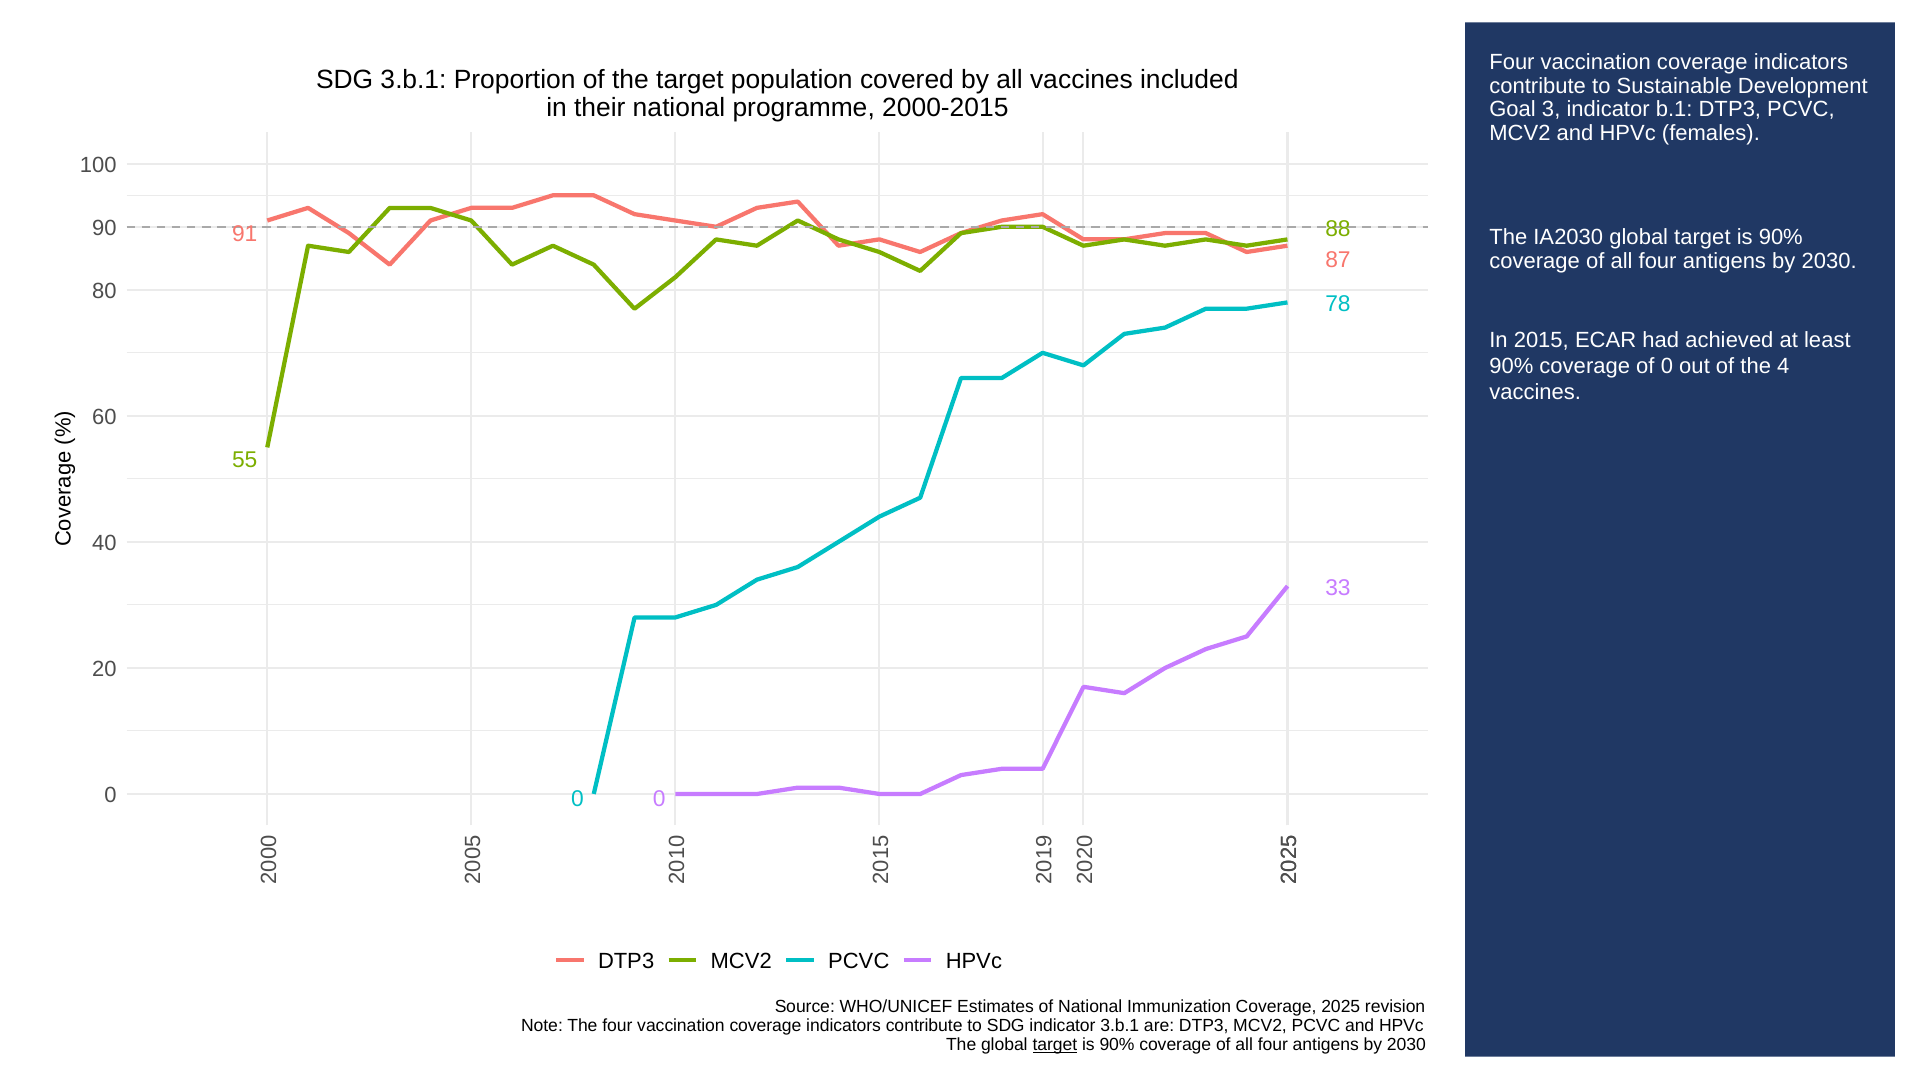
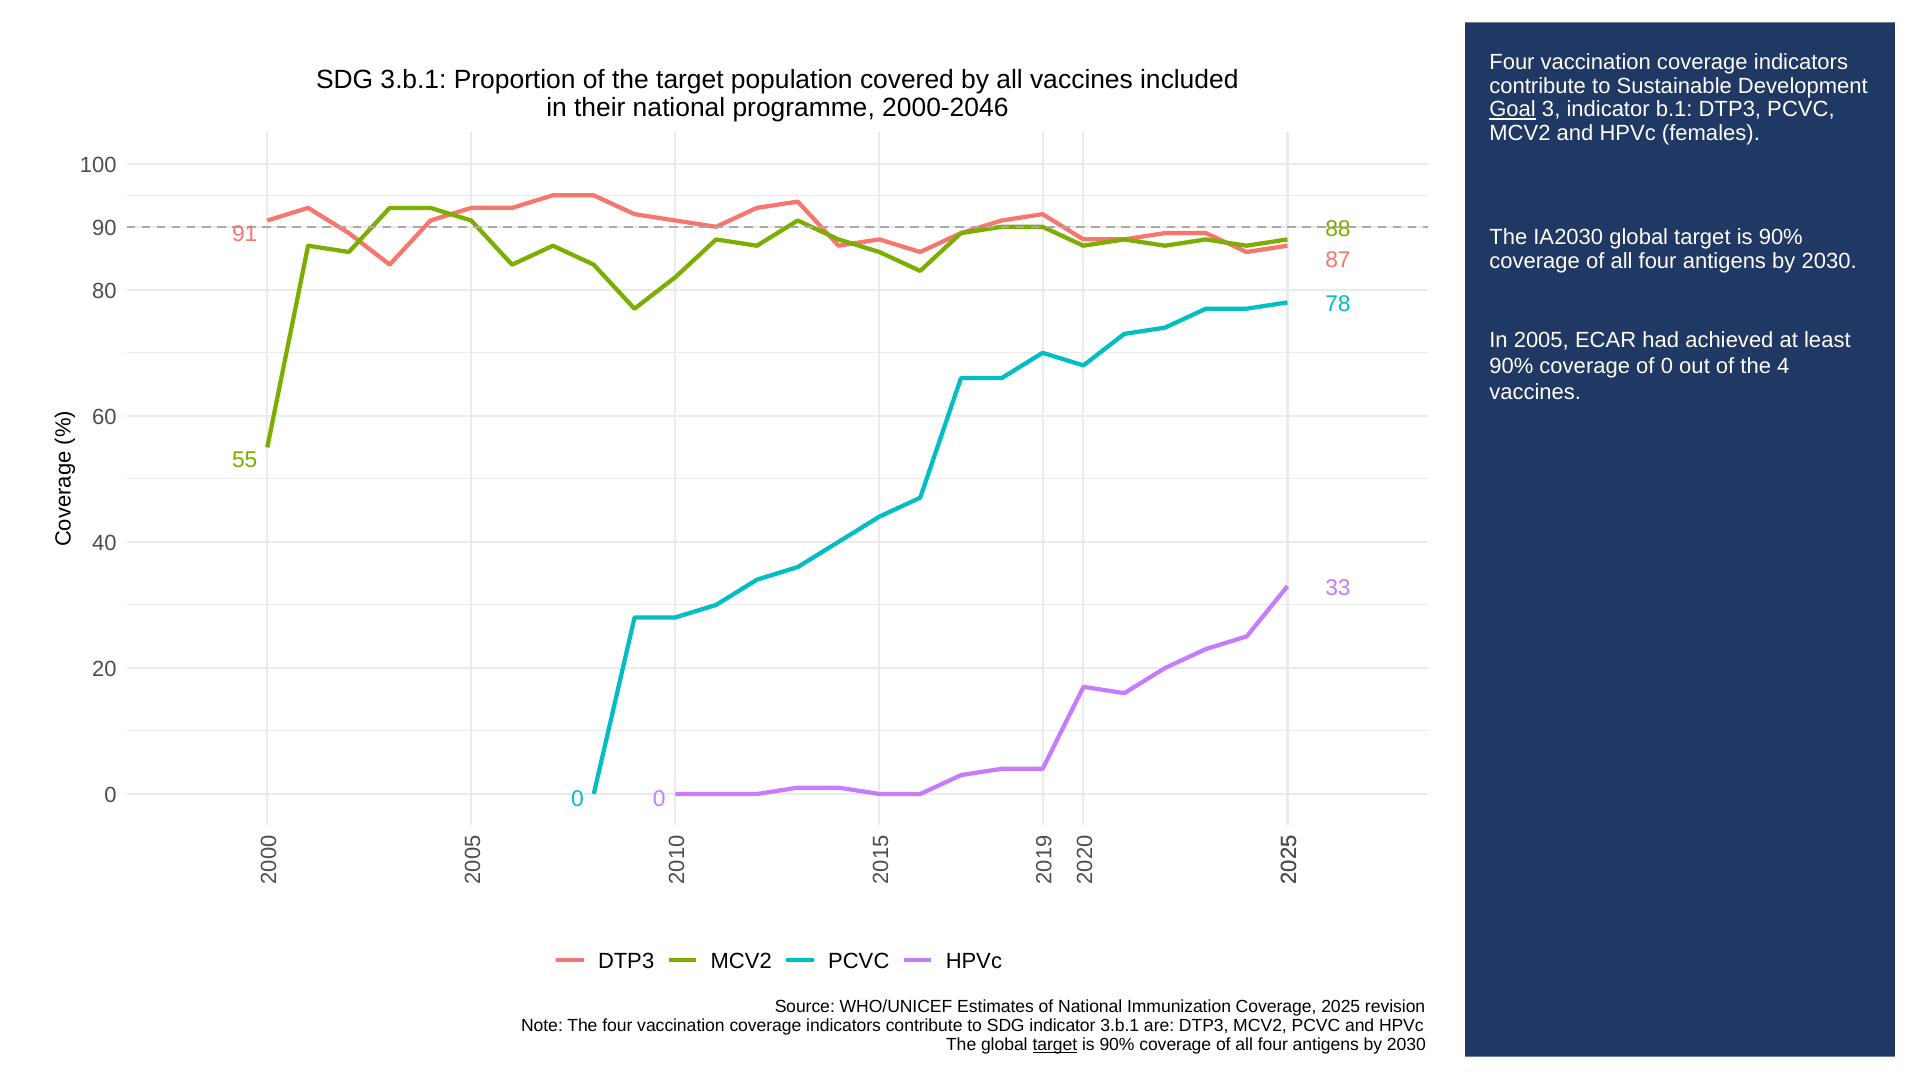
2000-2015: 2000-2015 -> 2000-2046 (945, 108)
Goal underline: none -> present (1513, 110)
2015: 2015 -> 2005 (1541, 340)
